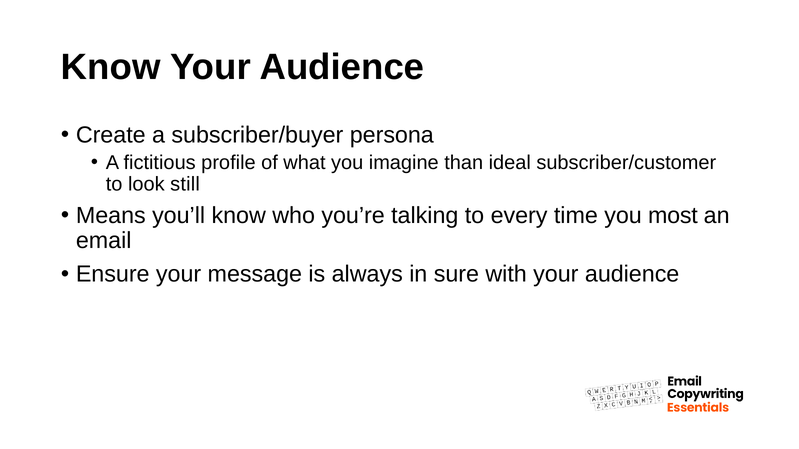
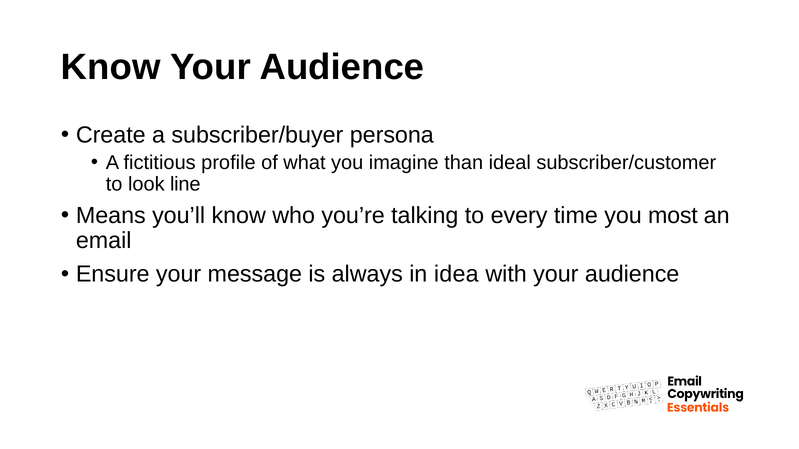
still: still -> line (185, 184)
sure: sure -> idea (456, 275)
